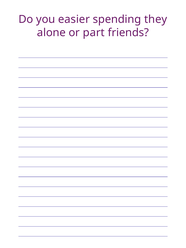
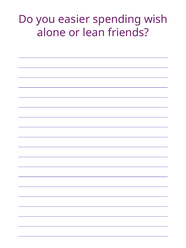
they: they -> wish (156, 19)
part: part -> lean (94, 33)
